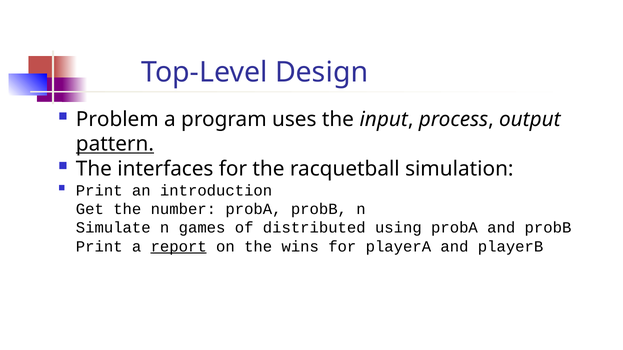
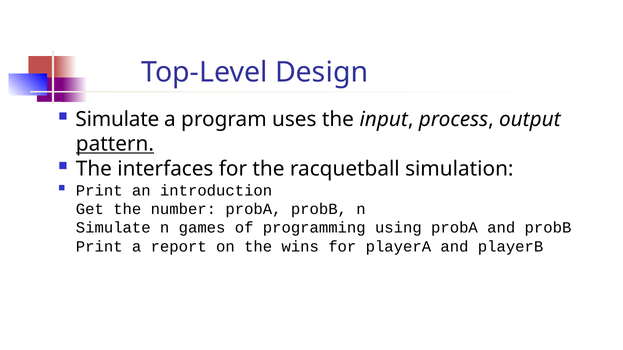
Problem: Problem -> Simulate (117, 119)
distributed: distributed -> programming (314, 228)
report underline: present -> none (179, 247)
